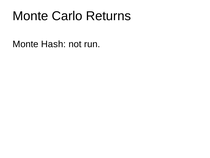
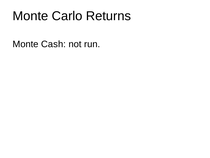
Hash: Hash -> Cash (54, 44)
